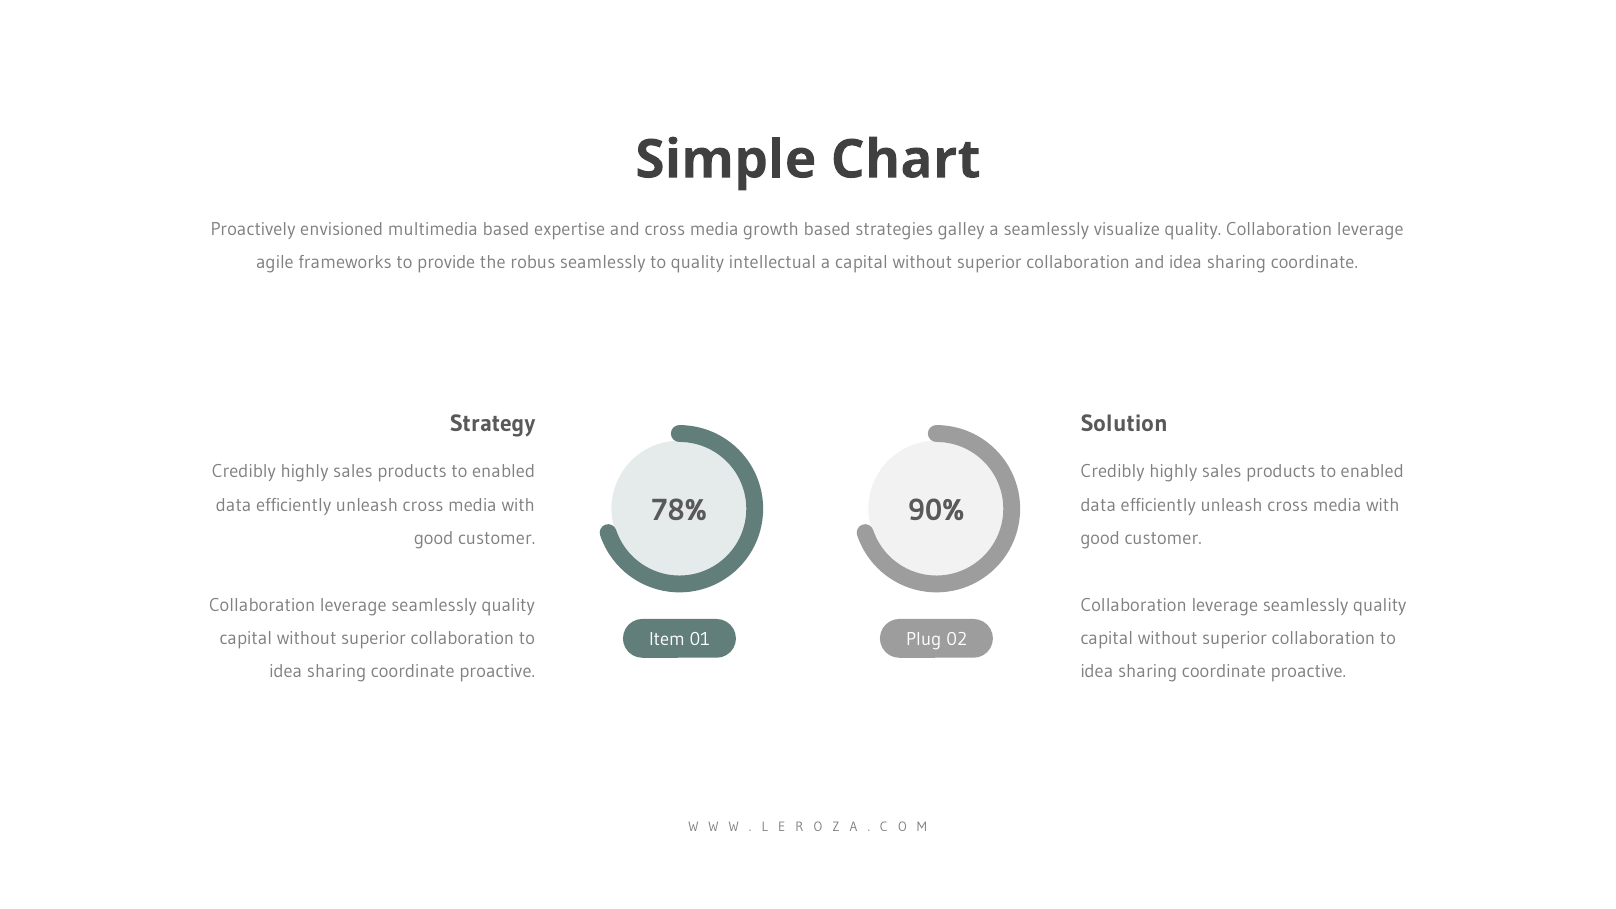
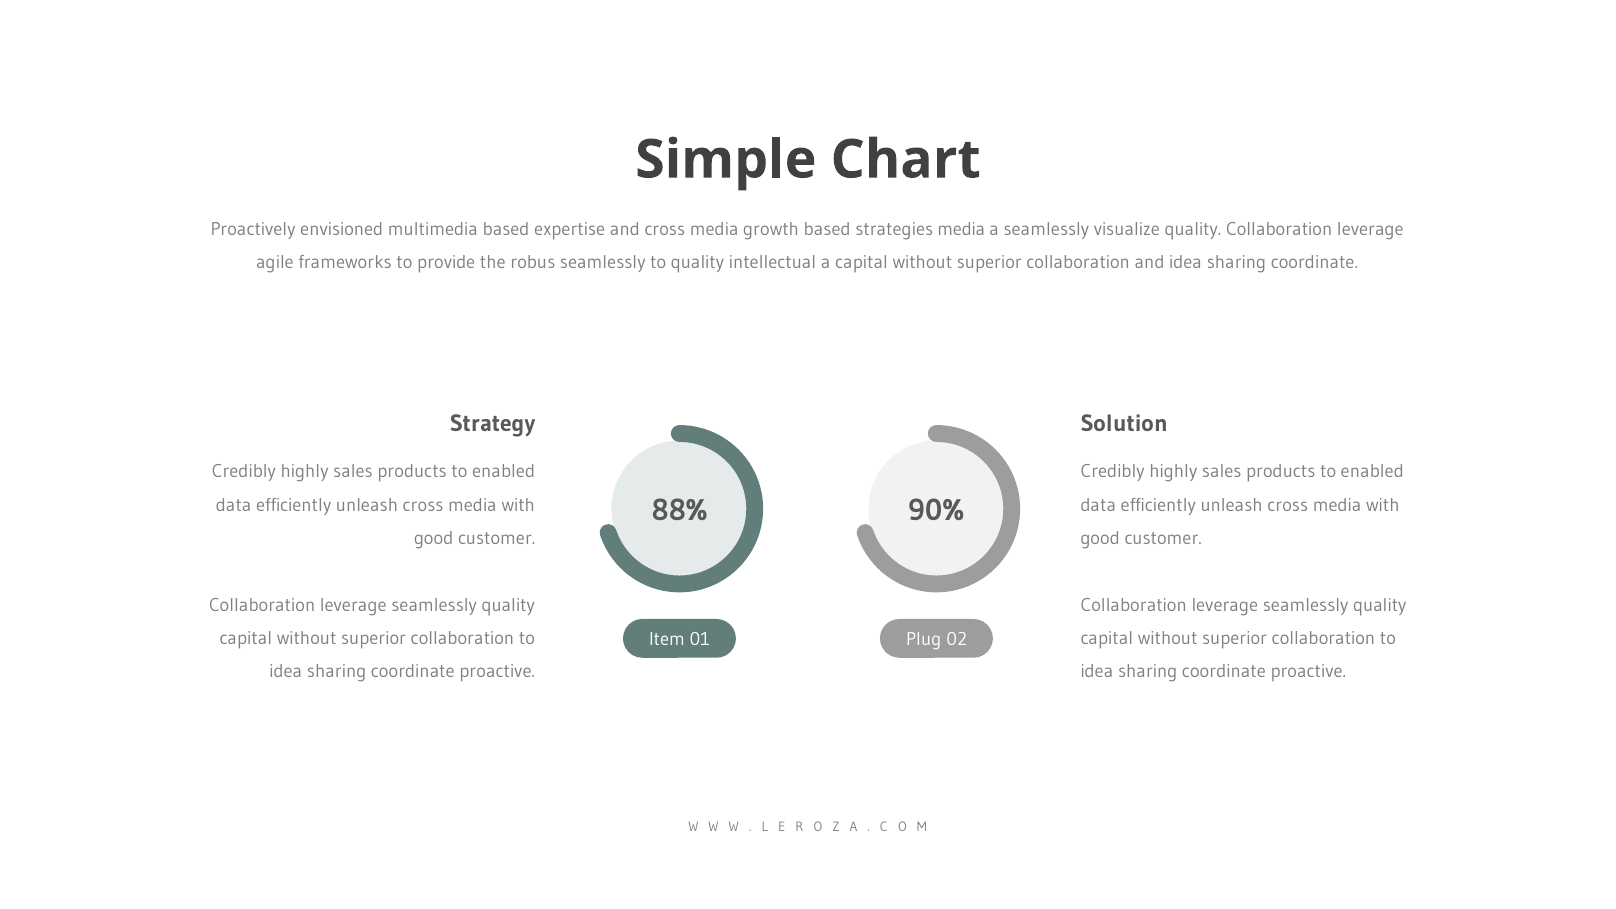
strategies galley: galley -> media (961, 229)
78%: 78% -> 88% (680, 511)
